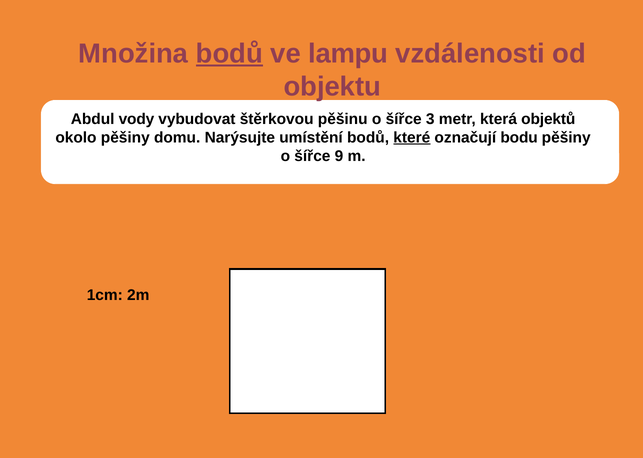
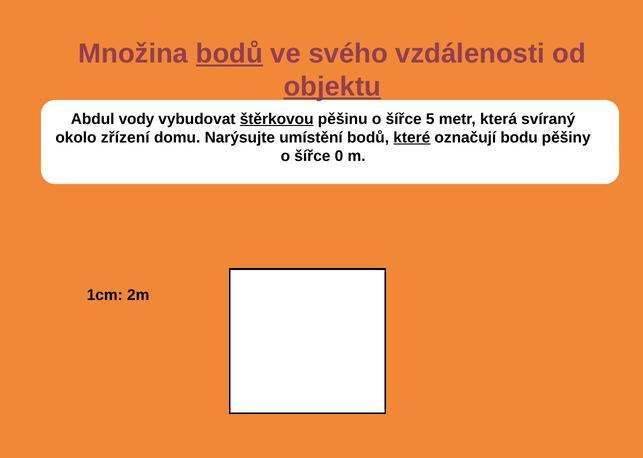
lampu: lampu -> svého (348, 54)
objektu underline: none -> present (332, 87)
štěrkovou underline: none -> present (277, 119)
3: 3 -> 5 (430, 119)
objektů: objektů -> svíraný (548, 119)
okolo pěšiny: pěšiny -> zřízení (125, 137)
9: 9 -> 0 (339, 156)
